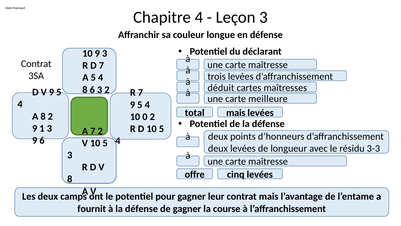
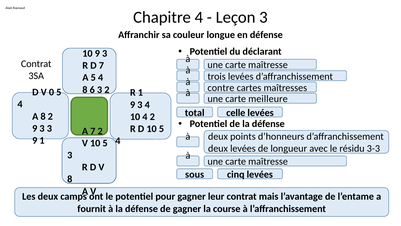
déduit: déduit -> contre (221, 88)
V 9: 9 -> 0 (51, 92)
7: 7 -> 1 (140, 92)
5: 5 -> 3 (140, 105)
total mais: mais -> celle (236, 112)
0: 0 -> 4 (145, 117)
1: 1 -> 3 (42, 128)
6: 6 -> 1 (42, 140)
offre: offre -> sous (195, 174)
